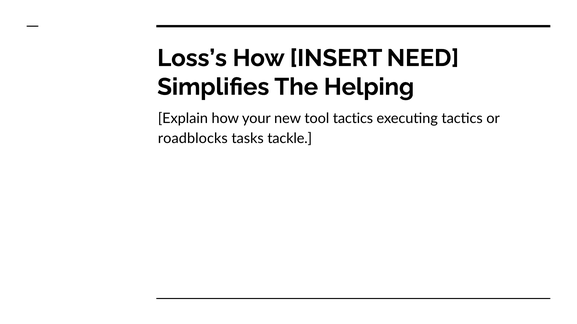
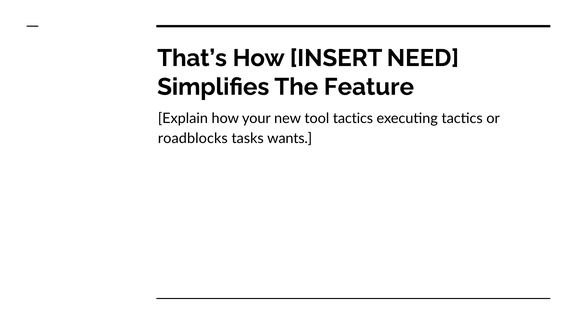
Loss’s: Loss’s -> That’s (192, 58)
Helping: Helping -> Feature (369, 87)
tackle: tackle -> wants (290, 139)
